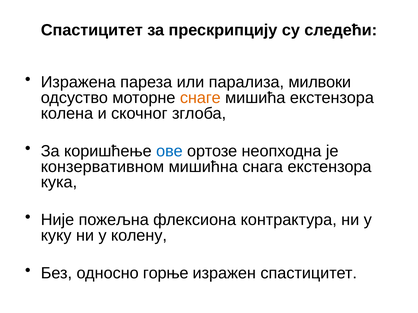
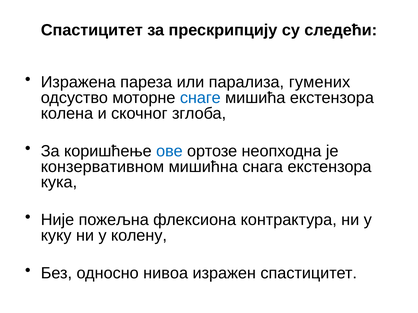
милвоки: милвоки -> гумених (320, 82)
снаге colour: orange -> blue (200, 98)
горње: горње -> нивоа (166, 274)
